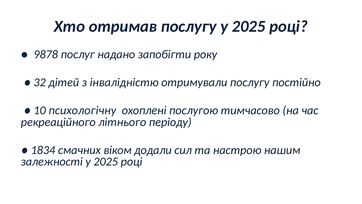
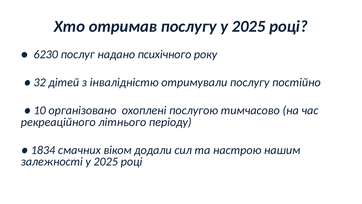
9878: 9878 -> 6230 (46, 54)
запобігти: запобігти -> психічного (165, 54)
психологічну: психологічну -> організовано (82, 110)
